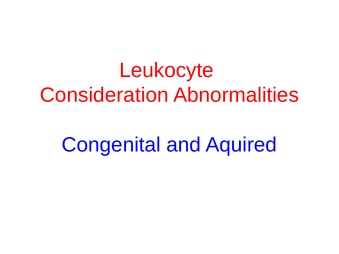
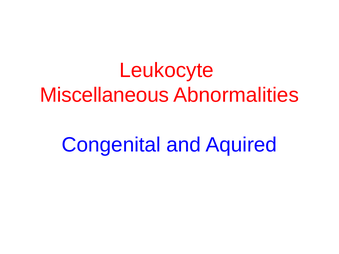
Consideration: Consideration -> Miscellaneous (104, 95)
